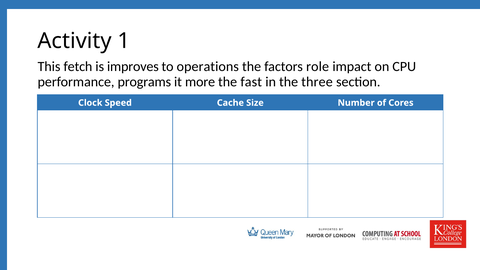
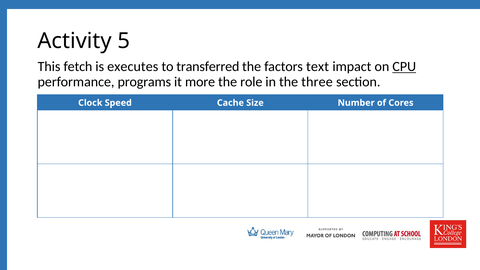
1: 1 -> 5 (124, 41)
improves: improves -> executes (133, 67)
operations: operations -> transferred (208, 67)
role: role -> text (318, 67)
CPU underline: none -> present (404, 67)
fast: fast -> role (251, 82)
